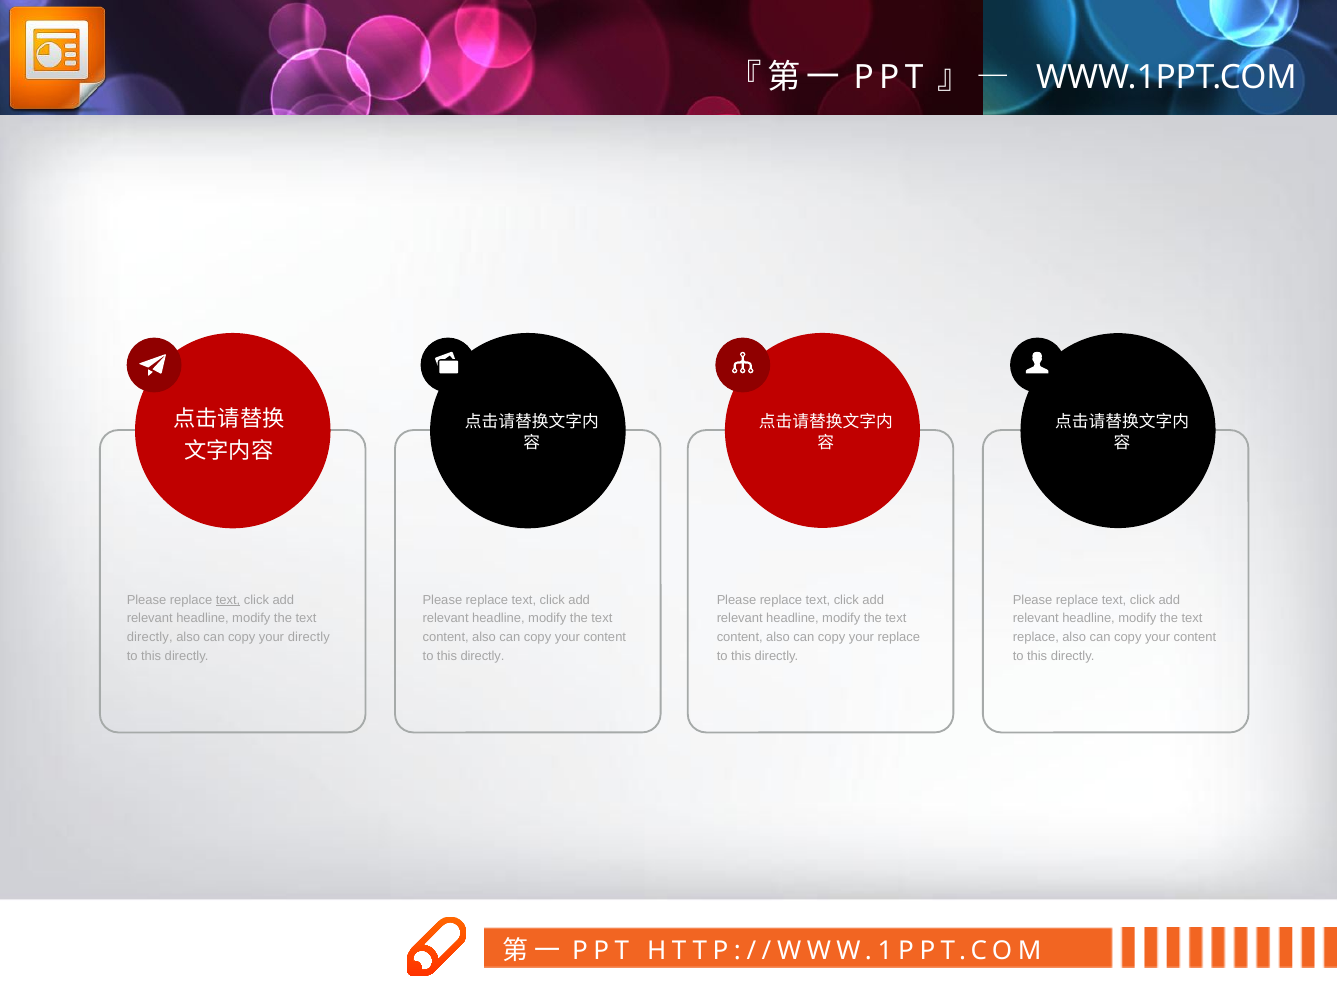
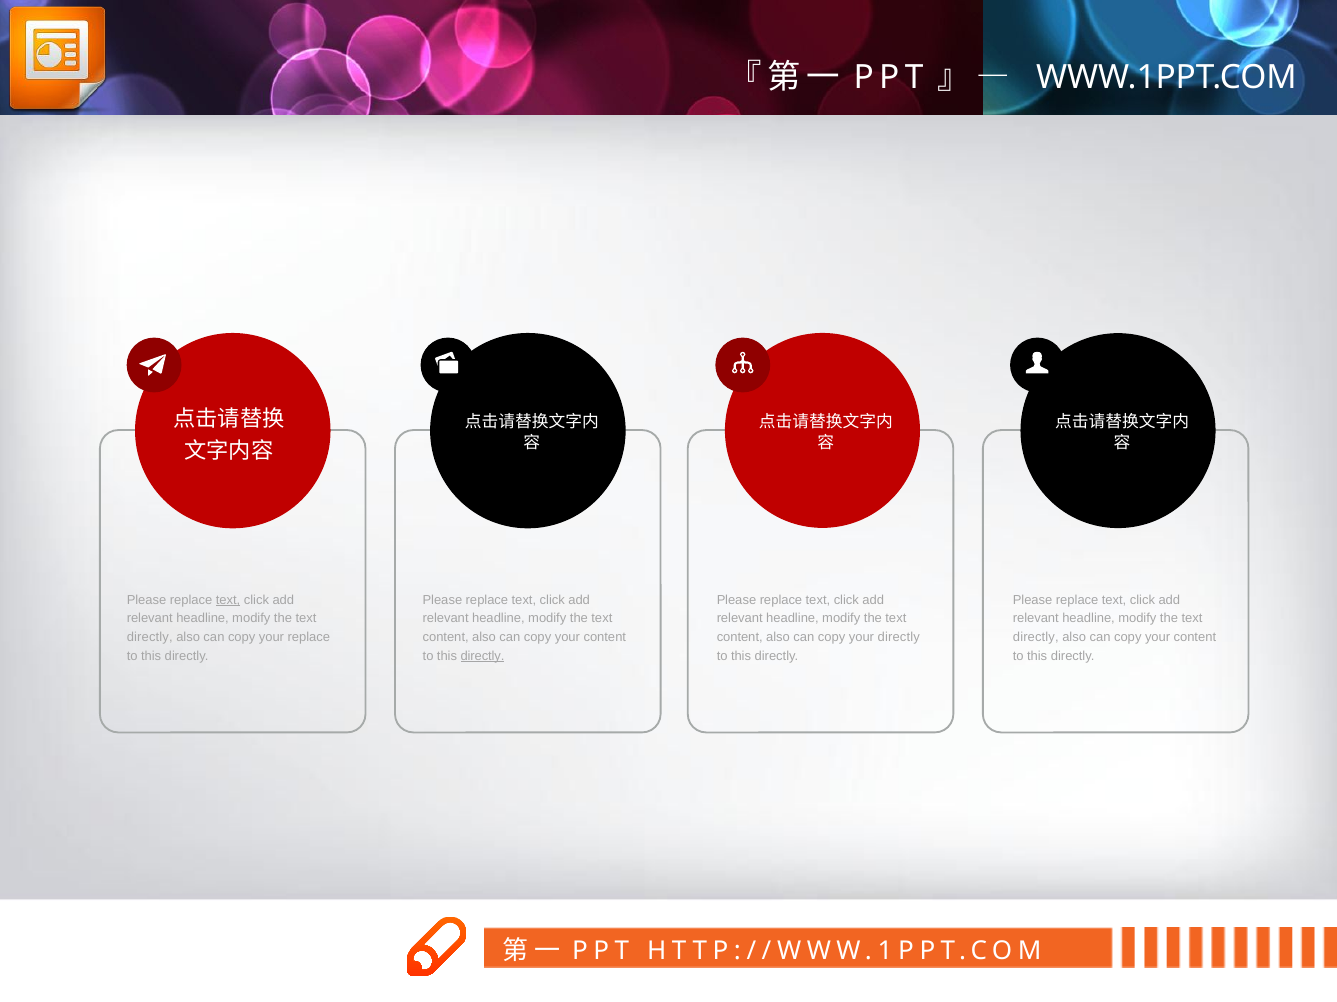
your directly: directly -> replace (309, 638)
your replace: replace -> directly (899, 638)
replace: replace -> directly (1036, 638)
directly underline: none -> present (483, 656)
